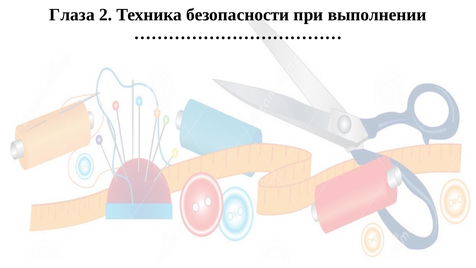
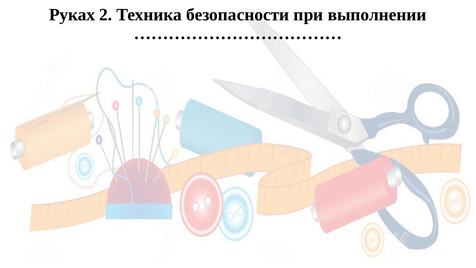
Глаза: Глаза -> Руках (72, 15)
